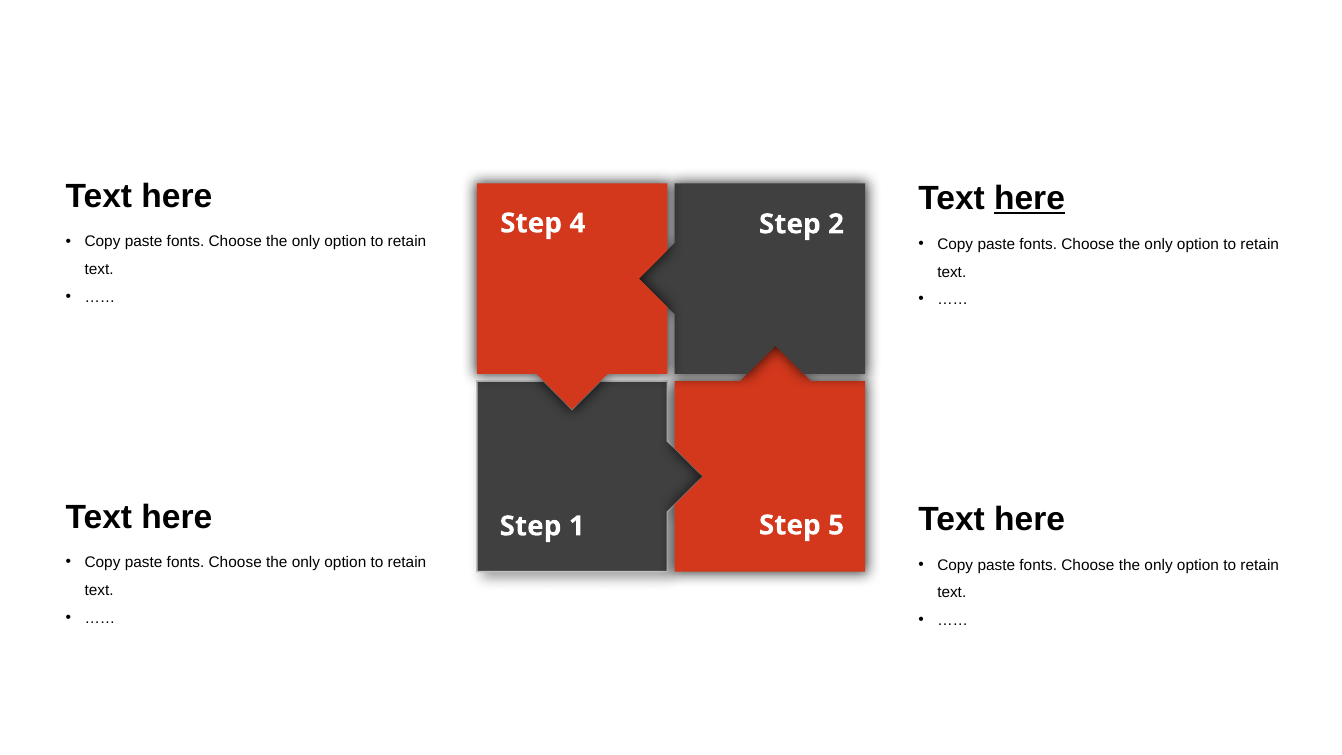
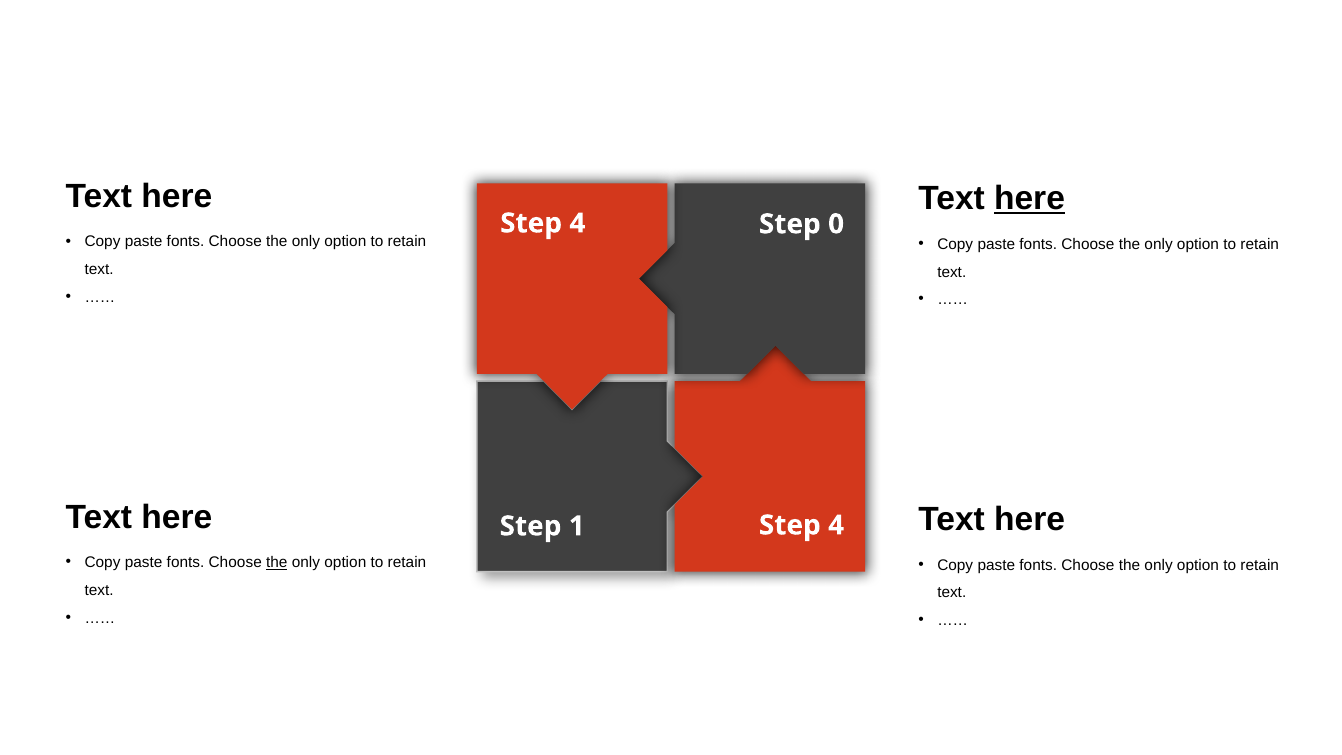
2: 2 -> 0 (836, 224)
1 Step 5: 5 -> 4 (836, 525)
the underline: none -> present (277, 563)
